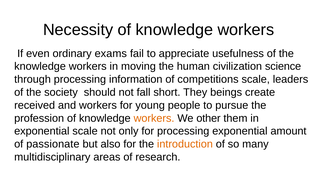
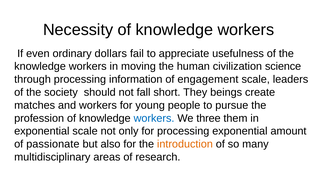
exams: exams -> dollars (111, 54)
competitions: competitions -> engagement (208, 79)
received: received -> matches (35, 105)
workers colour: orange -> blue (154, 118)
other: other -> three (208, 118)
